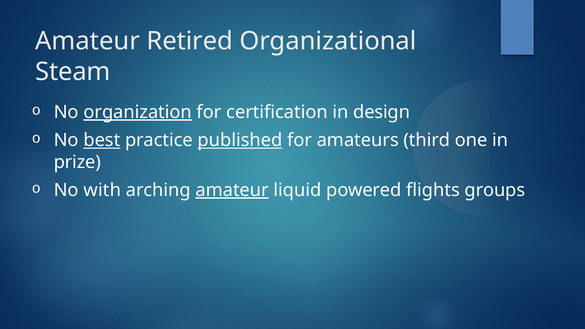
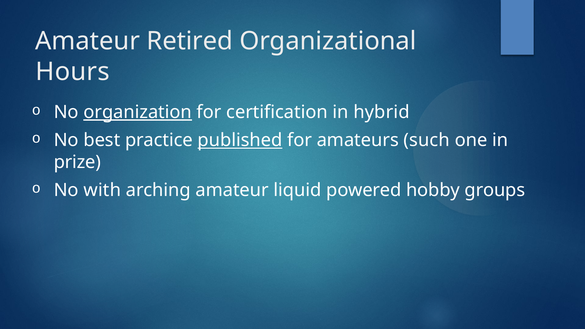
Steam: Steam -> Hours (73, 72)
design: design -> hybrid (381, 112)
best underline: present -> none (102, 140)
third: third -> such (427, 140)
amateur underline: present -> none (232, 190)
flights: flights -> hobby (433, 190)
